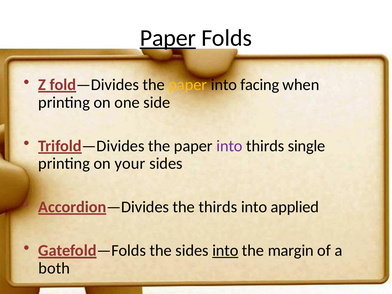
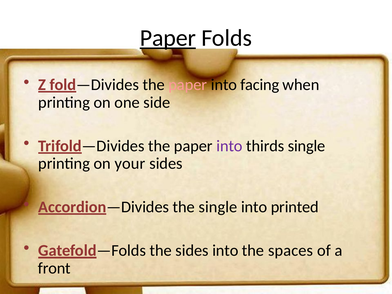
paper colour: yellow -> pink (188, 85)
the thirds: thirds -> single (218, 207)
applied: applied -> printed (295, 207)
into underline: present -> none (225, 251)
margin: margin -> spaces (291, 251)
both: both -> front (54, 268)
